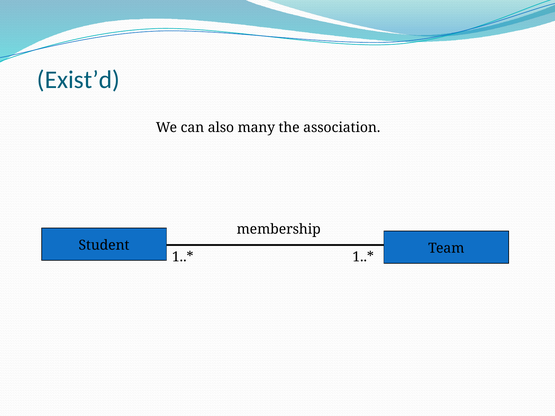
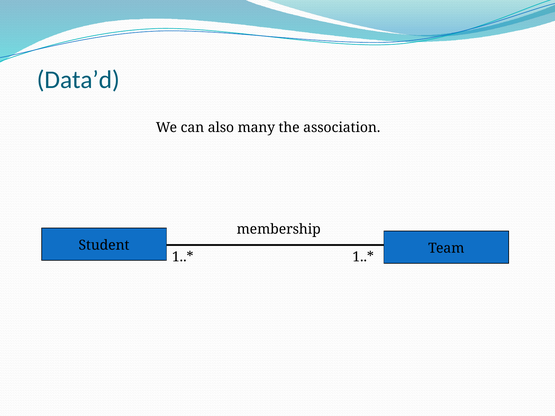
Exist’d: Exist’d -> Data’d (78, 80)
